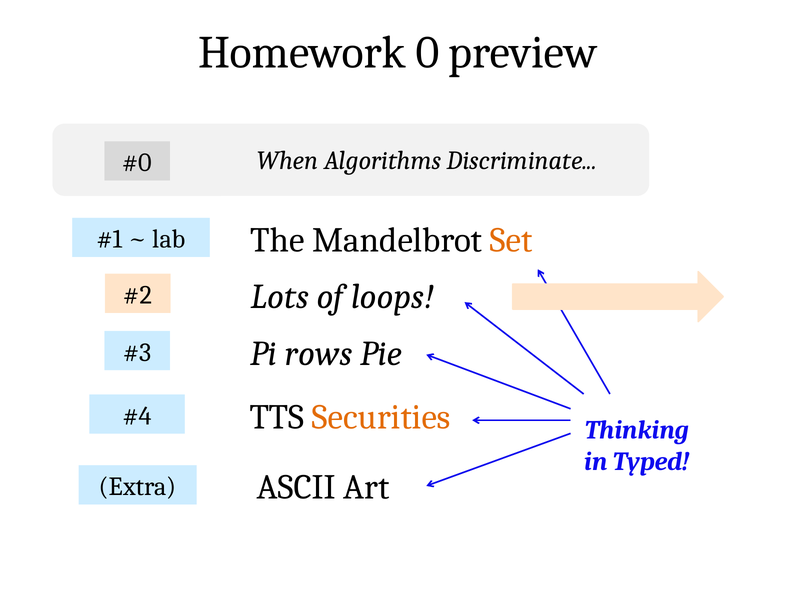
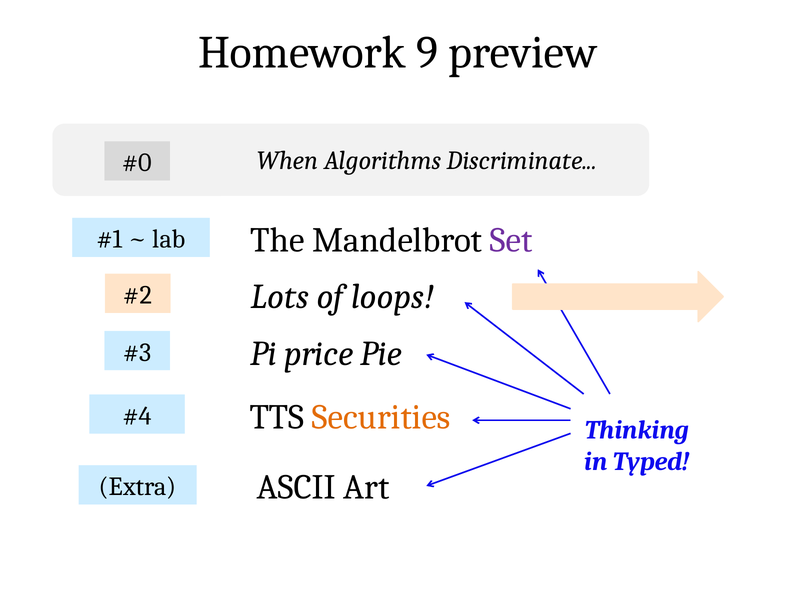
0: 0 -> 9 (427, 53)
Set colour: orange -> purple (511, 240)
rows: rows -> price (319, 353)
